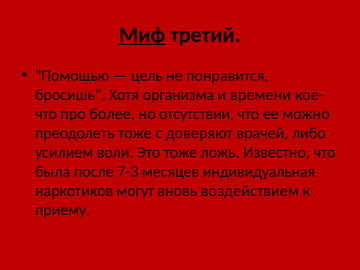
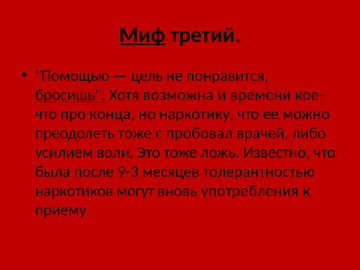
бросишь underline: none -> present (70, 95)
организма: организма -> возможна (178, 95)
более: более -> конца (112, 114)
отсутствии: отсутствии -> наркотику (197, 114)
доверяют: доверяют -> пробовал (199, 133)
7-3: 7-3 -> 9-3 (128, 172)
индивидуальная: индивидуальная -> толерантностью (259, 172)
воздействием: воздействием -> употребления (250, 191)
